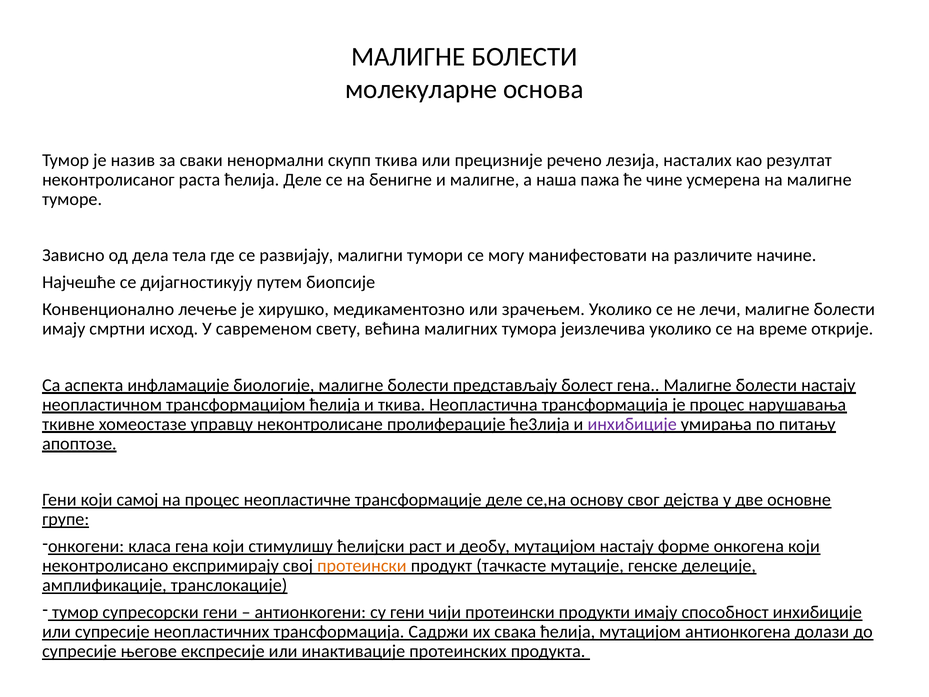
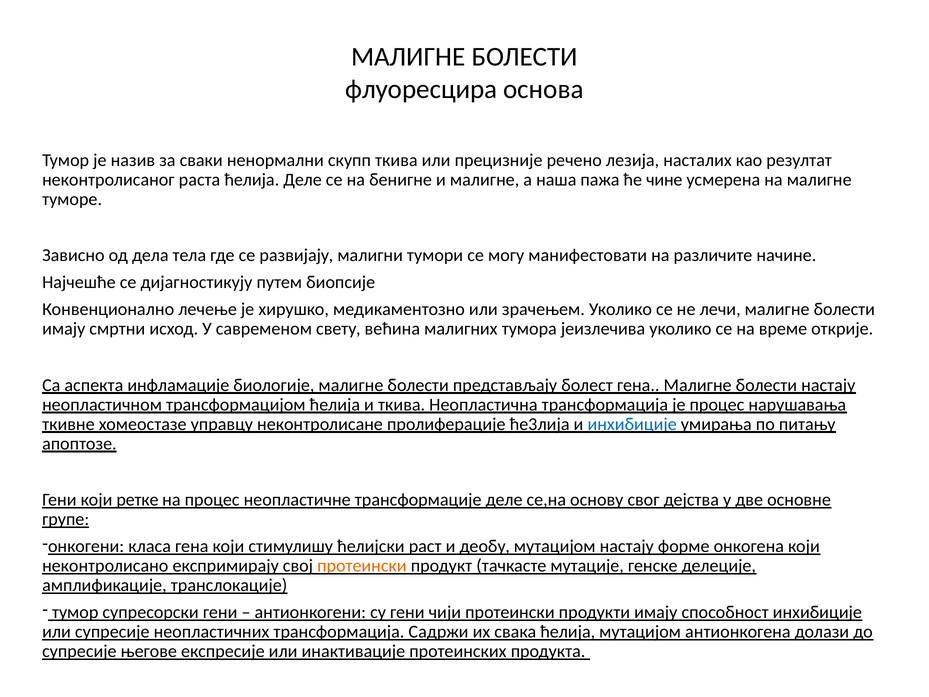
молекуларне: молекуларне -> флуоресцира (421, 89)
инхибиције colour: purple -> blue (632, 424)
самој: самој -> ретке (137, 500)
